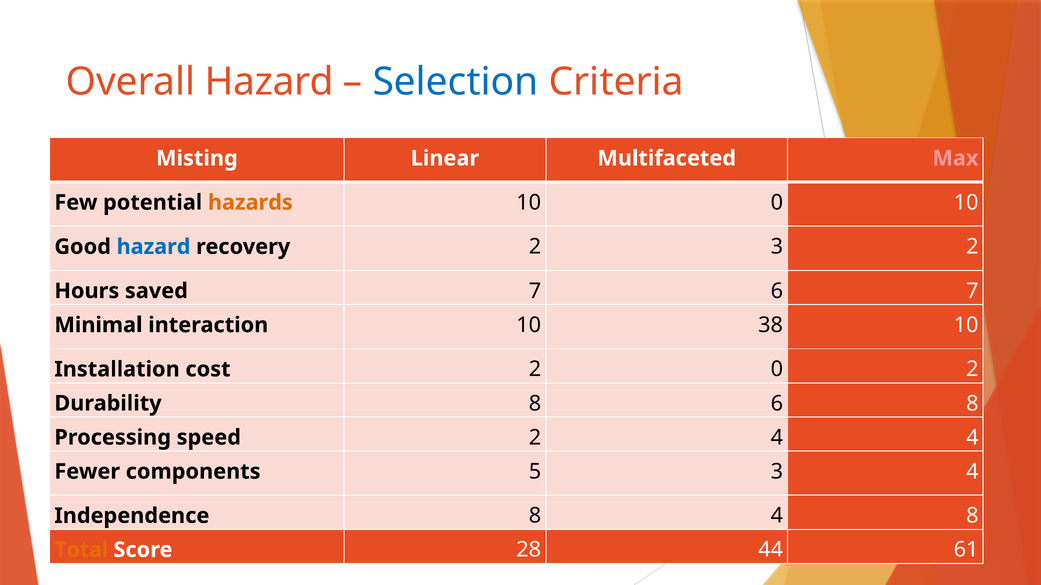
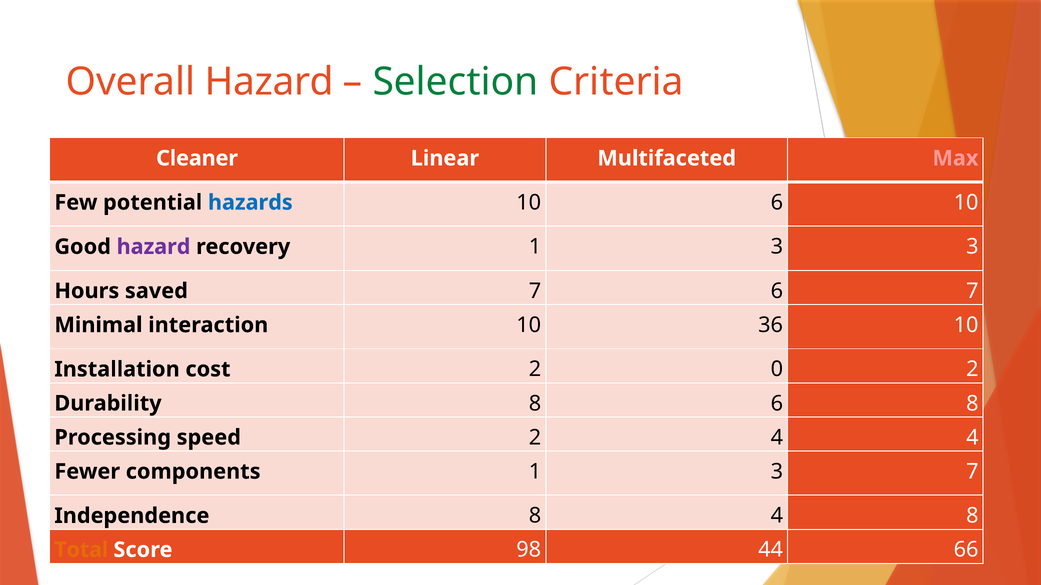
Selection colour: blue -> green (456, 82)
Misting: Misting -> Cleaner (197, 158)
hazards colour: orange -> blue (250, 203)
10 0: 0 -> 6 (777, 203)
hazard colour: blue -> purple (154, 247)
recovery 2: 2 -> 1 (535, 247)
3 2: 2 -> 3 (972, 247)
38: 38 -> 36 (771, 325)
components 5: 5 -> 1 (535, 472)
3 4: 4 -> 7 (972, 472)
28: 28 -> 98 (529, 550)
61: 61 -> 66 (966, 550)
